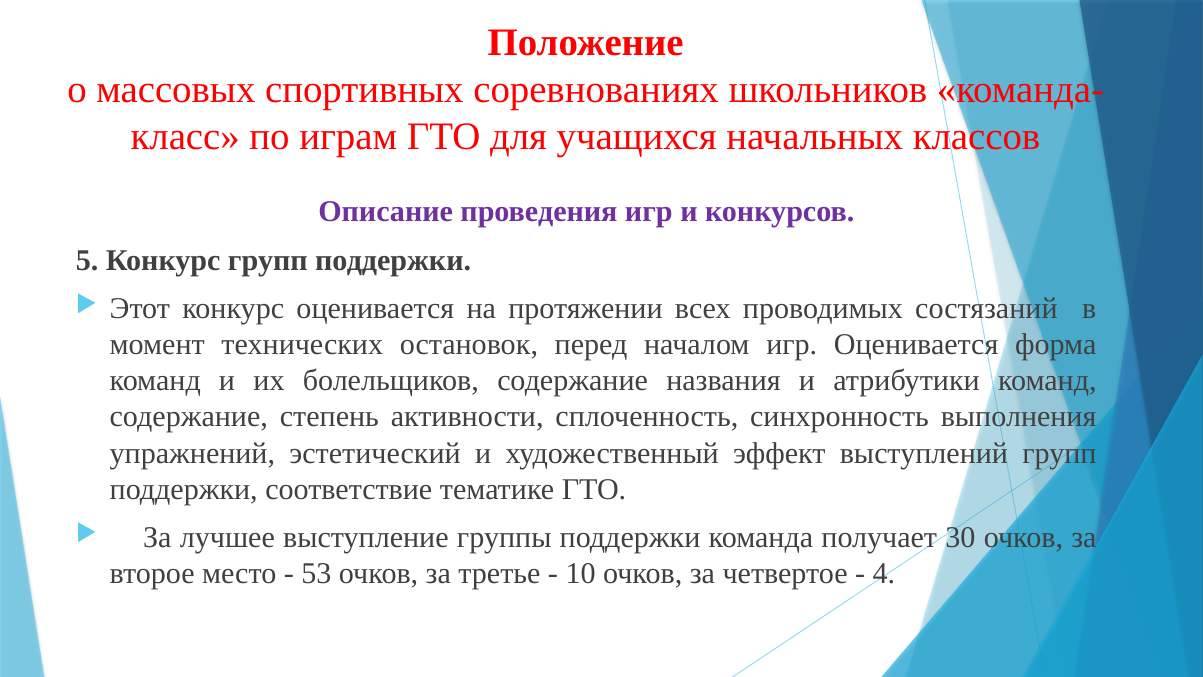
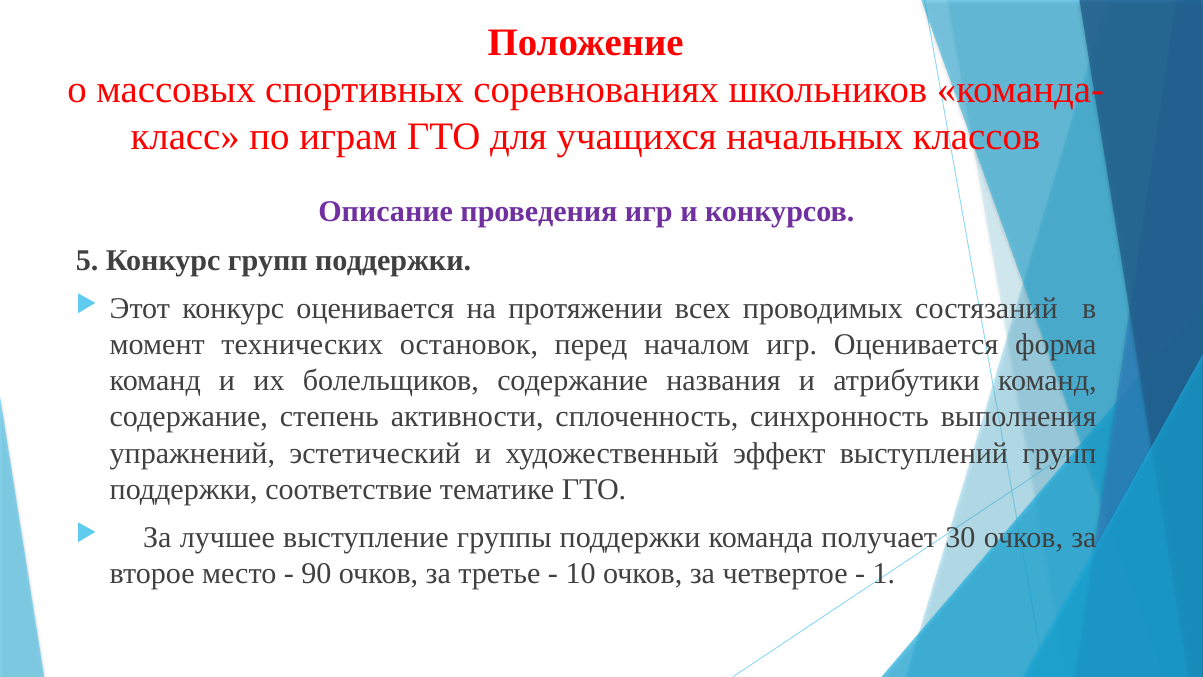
53: 53 -> 90 (316, 574)
4: 4 -> 1 (884, 574)
